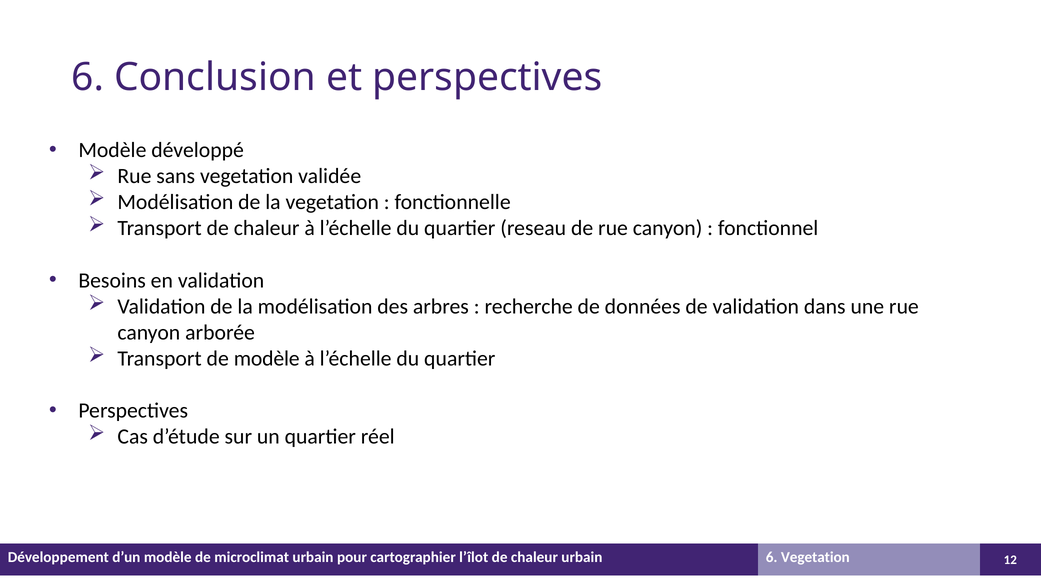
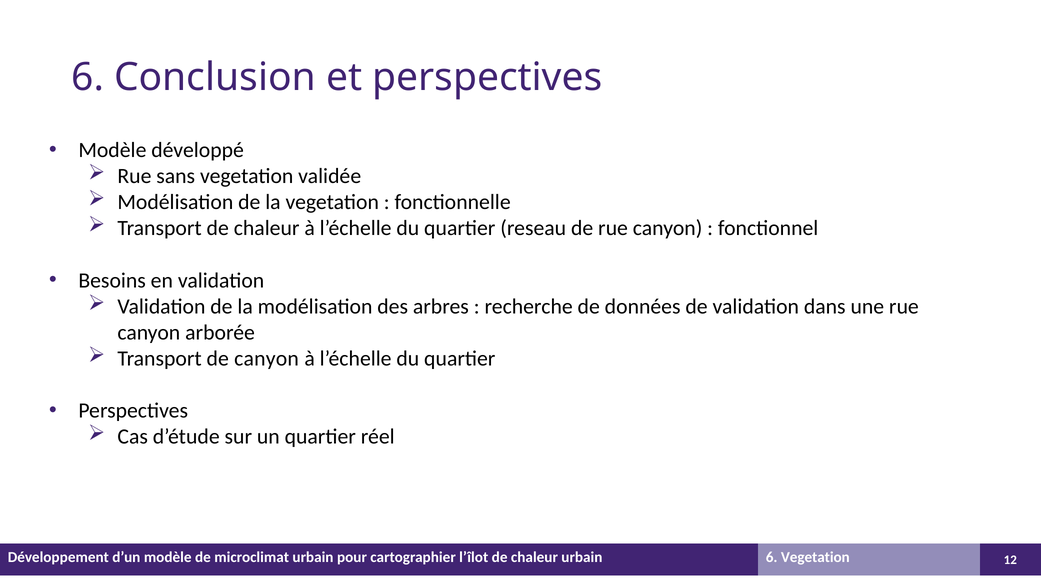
de modèle: modèle -> canyon (267, 358)
